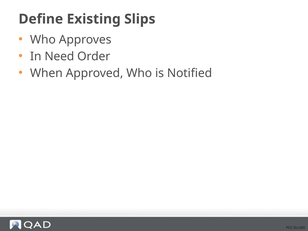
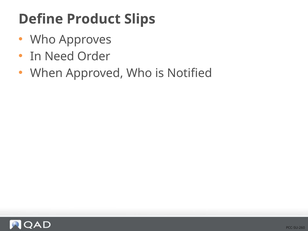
Existing: Existing -> Product (94, 19)
